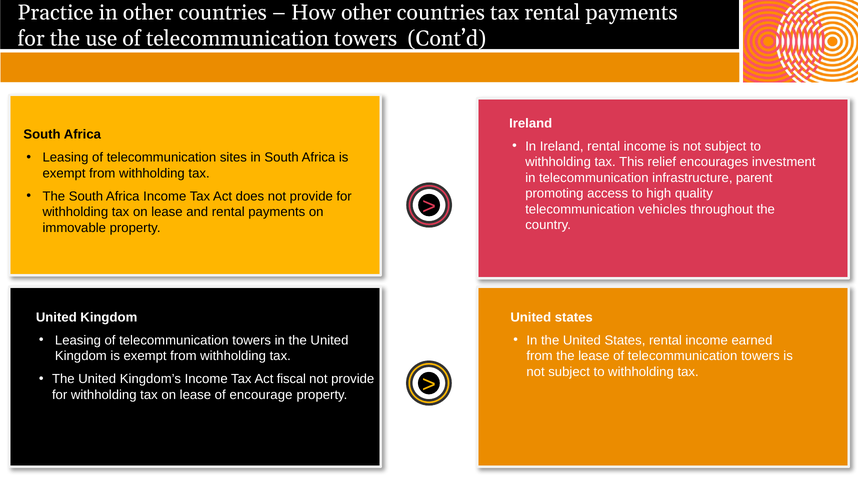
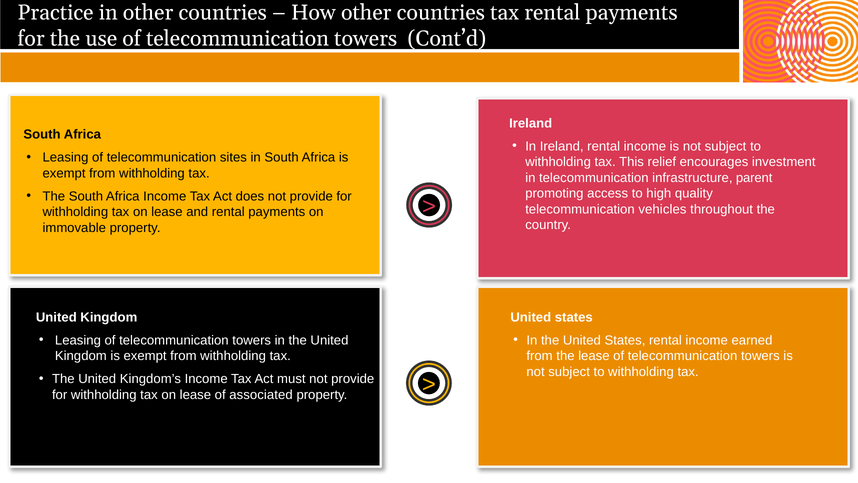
fiscal: fiscal -> must (291, 379)
encourage: encourage -> associated (261, 394)
